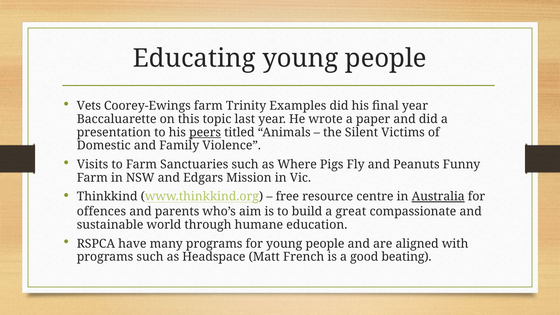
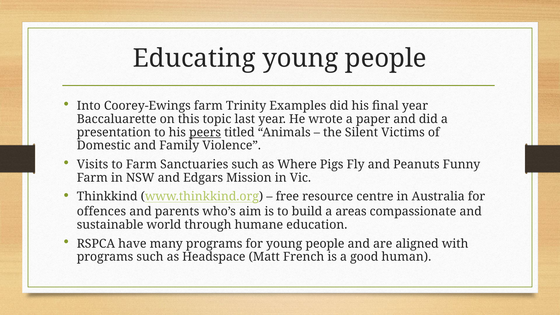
Vets: Vets -> Into (89, 106)
Australia underline: present -> none (438, 197)
great: great -> areas (351, 212)
beating: beating -> human (406, 257)
